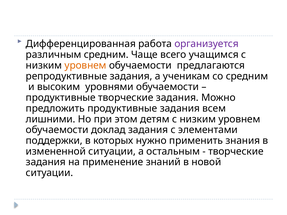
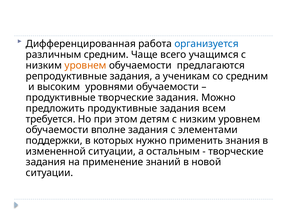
организуется colour: purple -> blue (206, 44)
лишними: лишними -> требуется (51, 119)
доклад: доклад -> вполне (108, 130)
